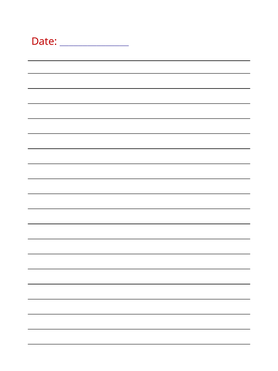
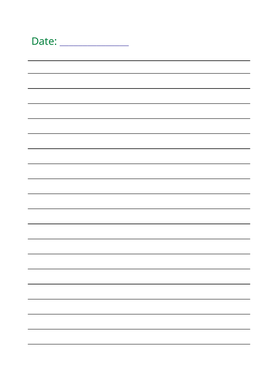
Date colour: red -> green (44, 41)
